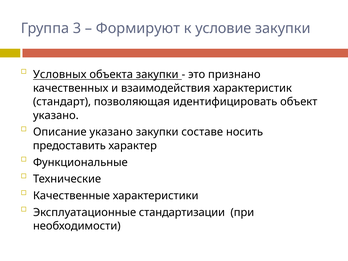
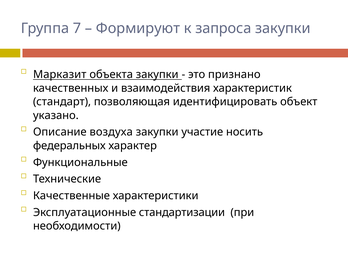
3: 3 -> 7 (77, 28)
условие: условие -> запроса (223, 28)
Условных: Условных -> Марказит (60, 74)
Описание указано: указано -> воздуха (111, 132)
составе: составе -> участие (202, 132)
предоставить: предоставить -> федеральных (69, 146)
